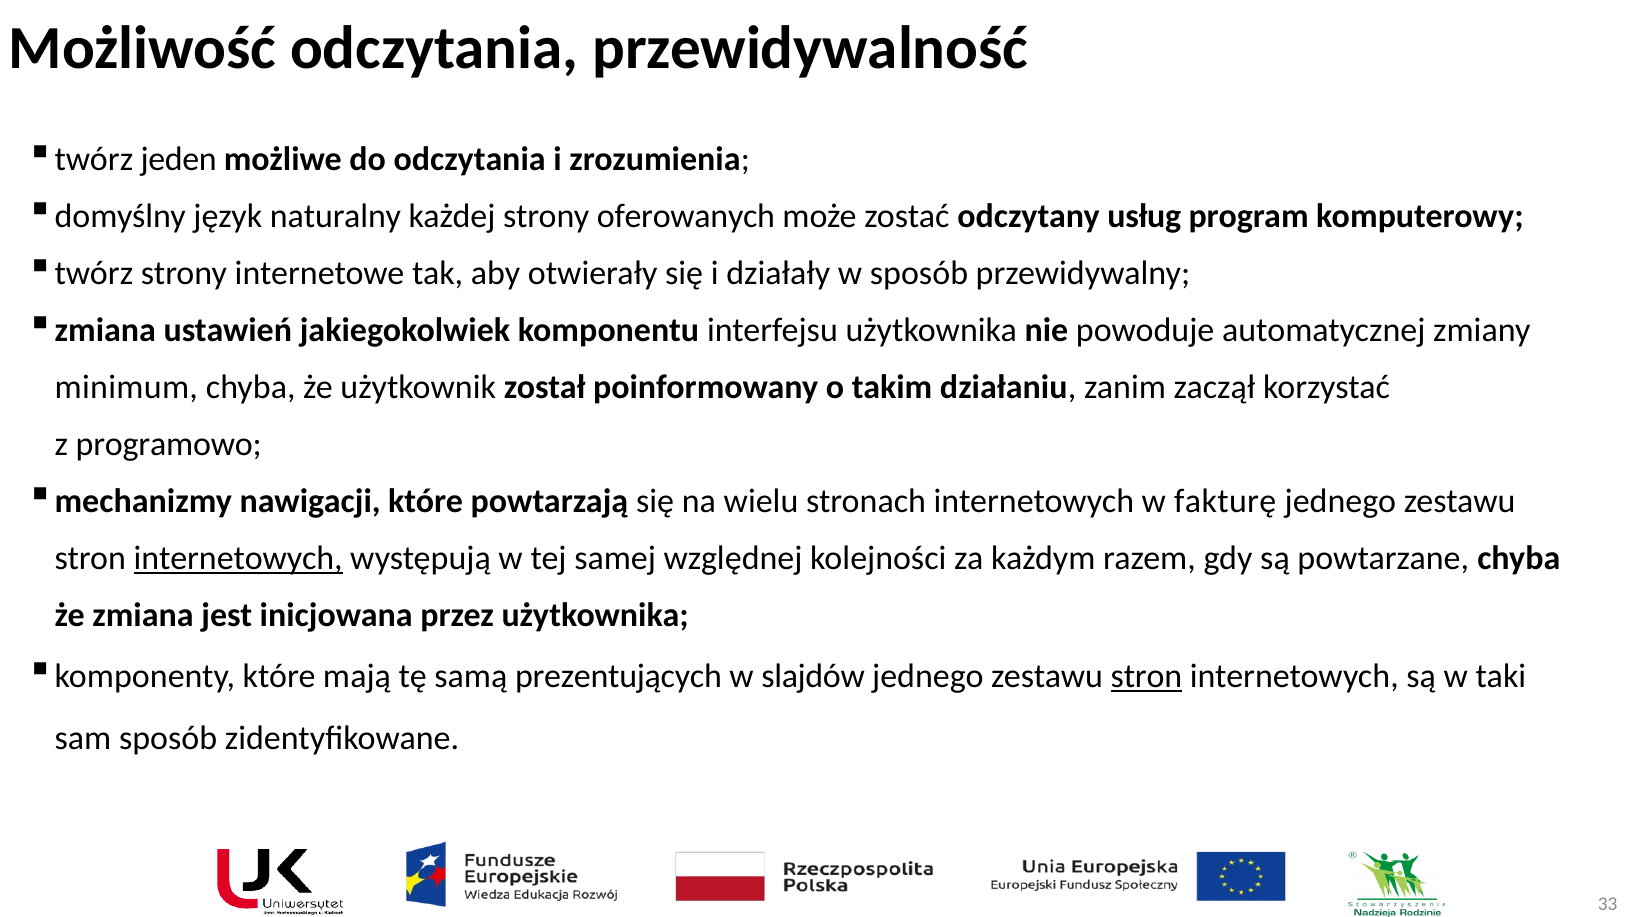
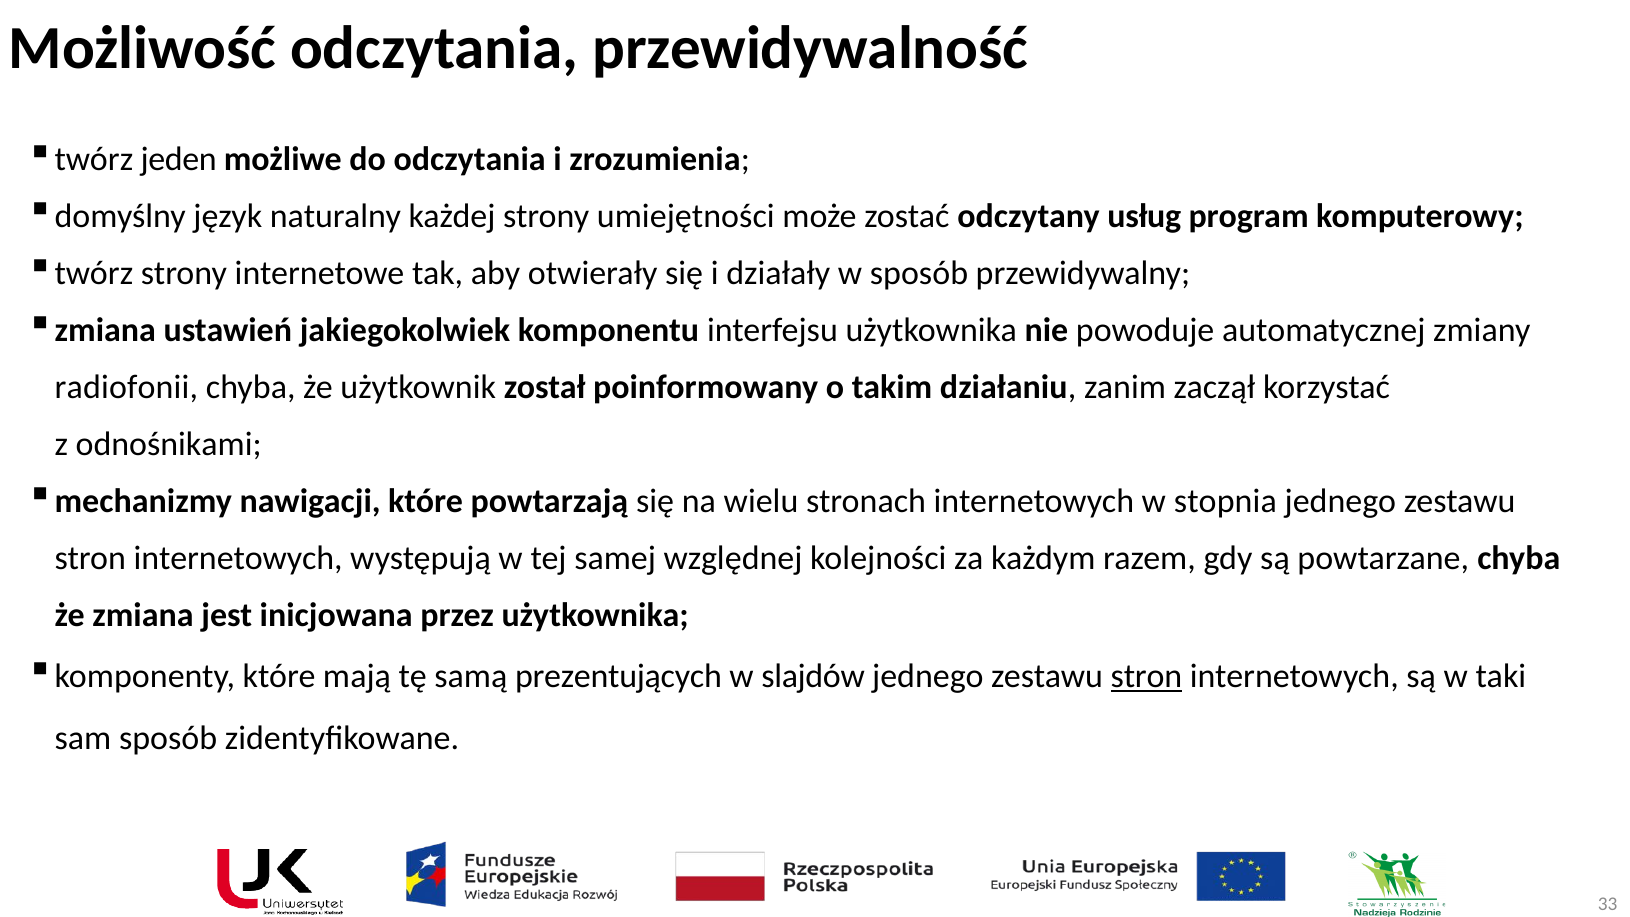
oferowanych: oferowanych -> umiejętności (686, 216)
minimum: minimum -> radiofonii (126, 387)
programowo: programowo -> odnośnikami (169, 444)
fakturę: fakturę -> stopnia (1225, 501)
internetowych underline: present -> none (238, 558)
